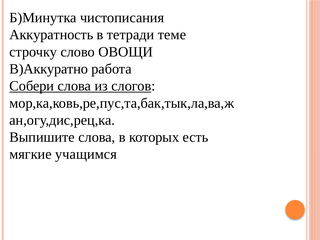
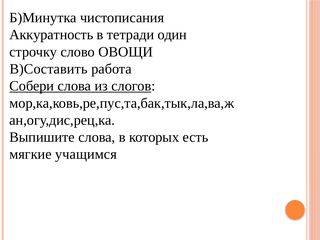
теме: теме -> один (172, 35)
В)Аккуратно: В)Аккуратно -> В)Составить (49, 69)
